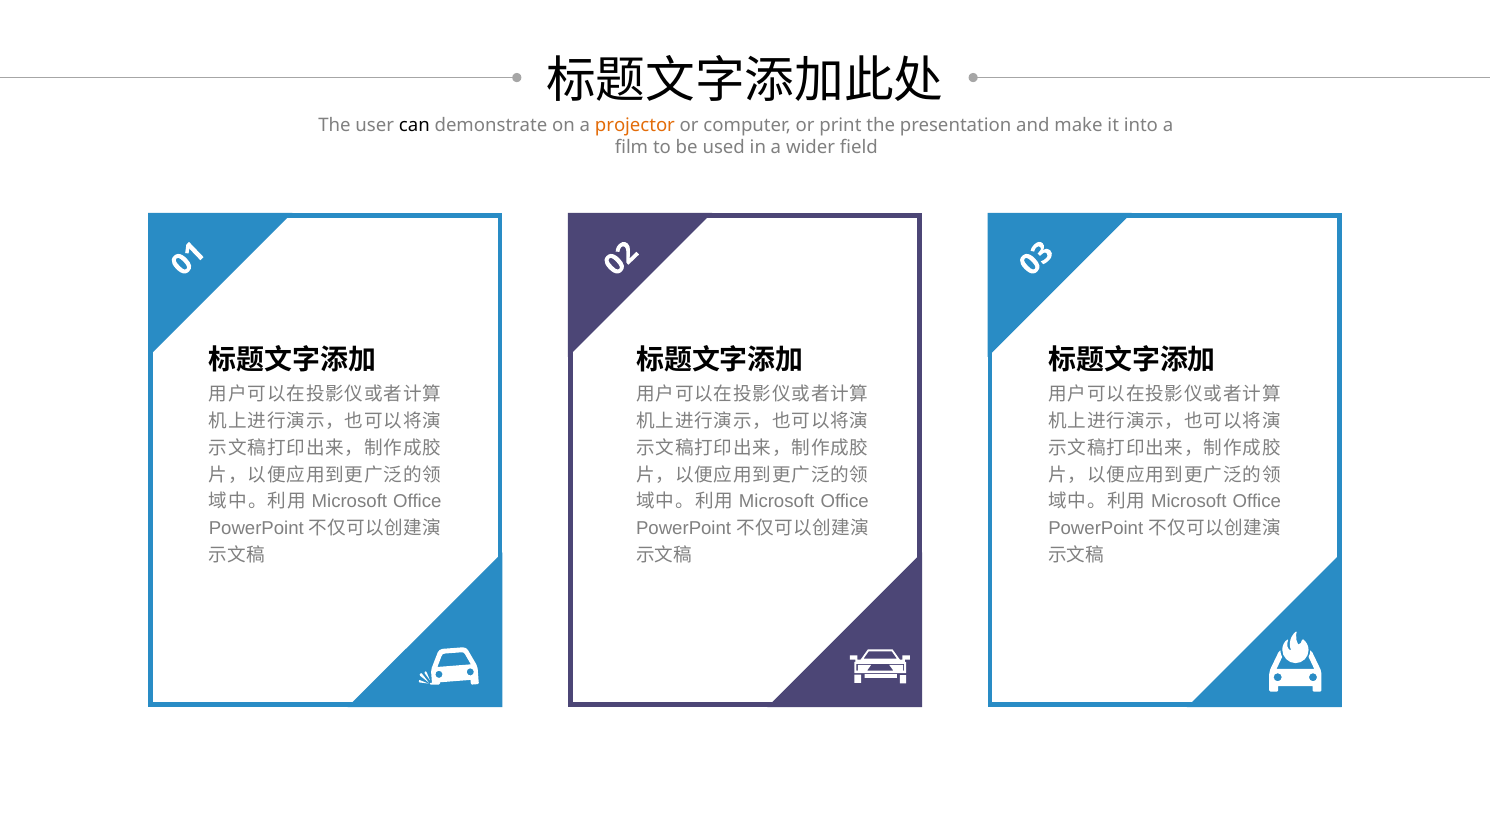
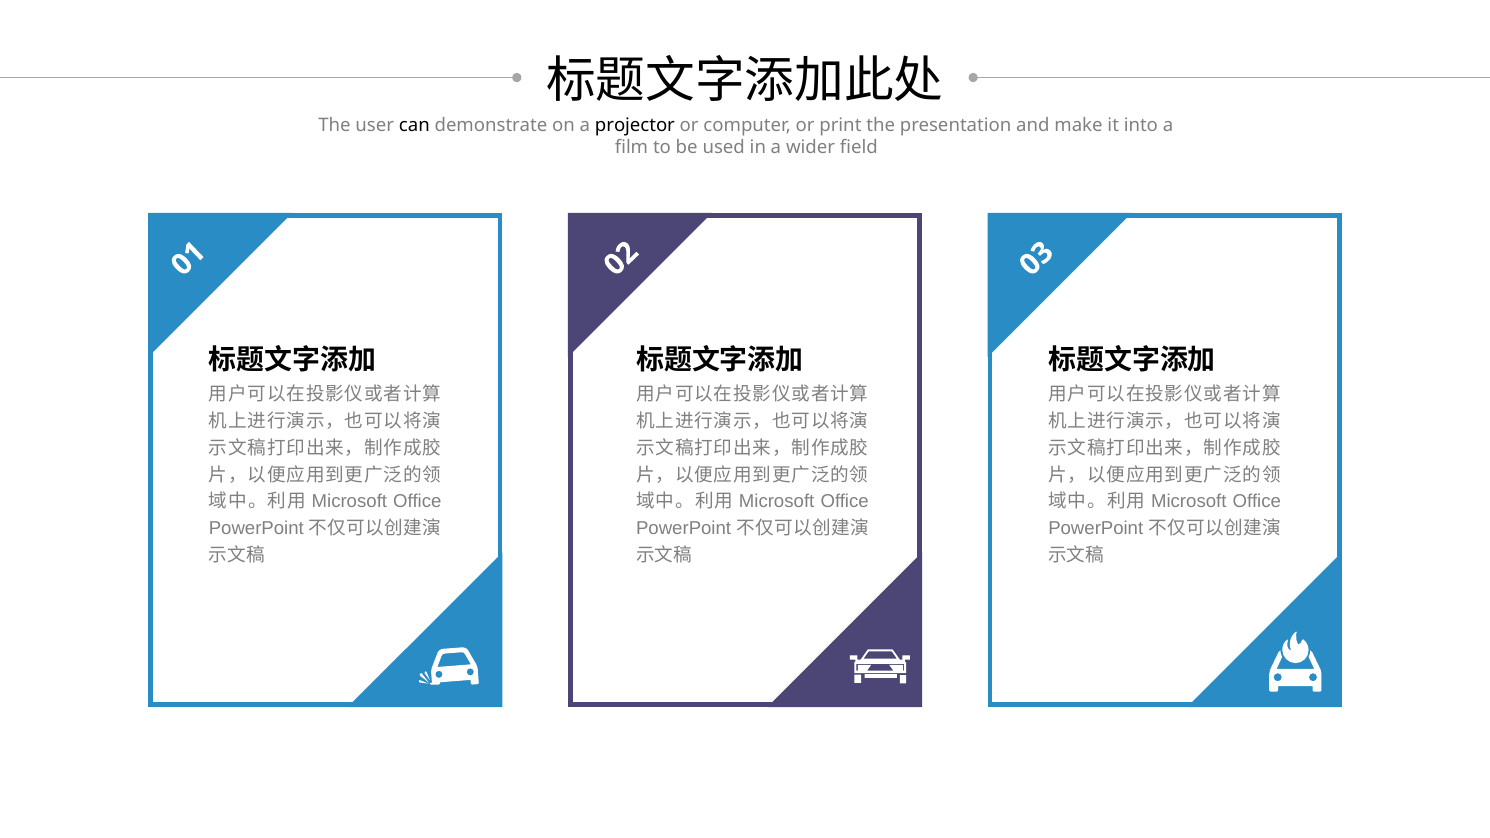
projector colour: orange -> black (635, 125)
